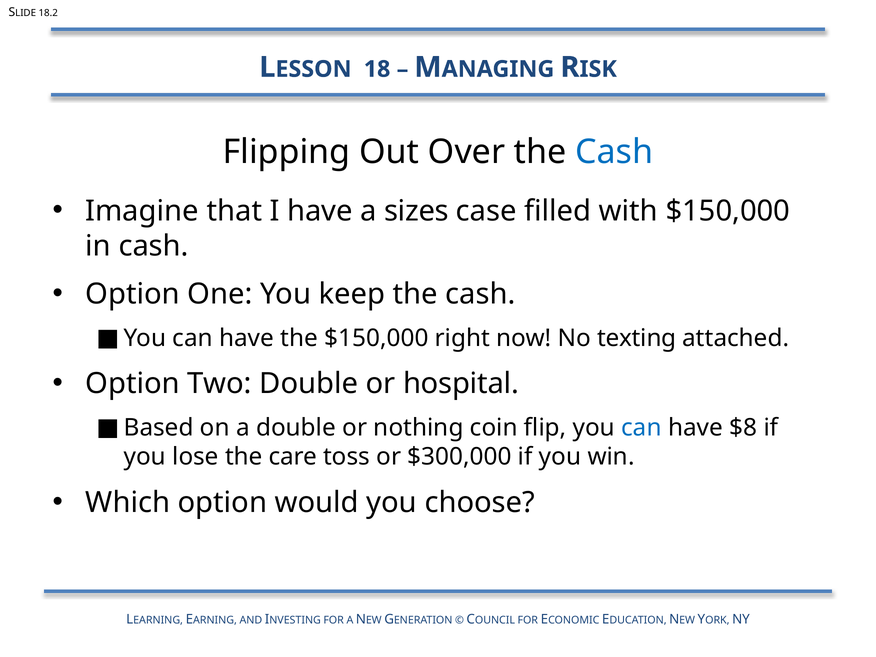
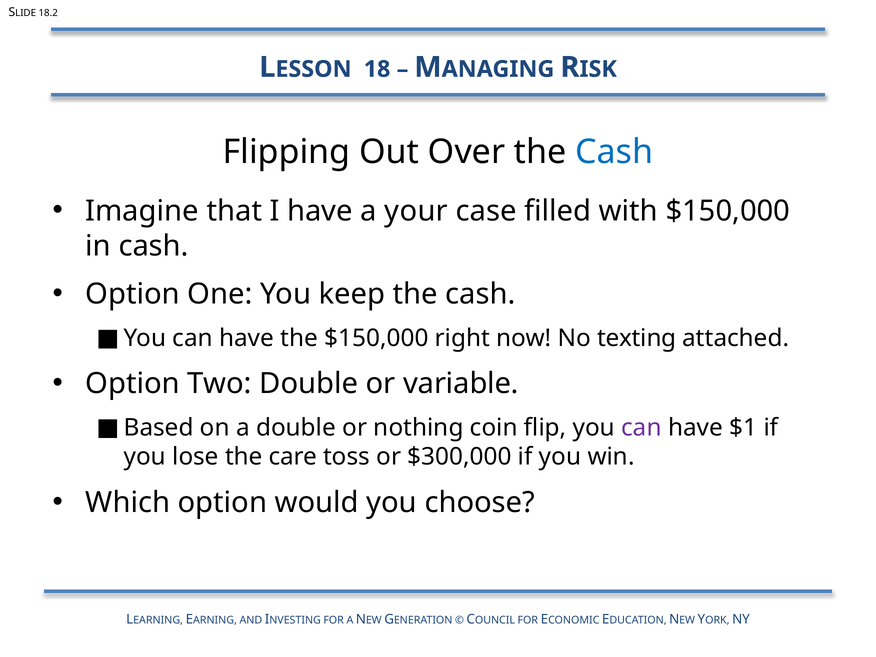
sizes: sizes -> your (416, 211)
hospital: hospital -> variable (461, 384)
can colour: blue -> purple (641, 428)
$8: $8 -> $1 (743, 428)
